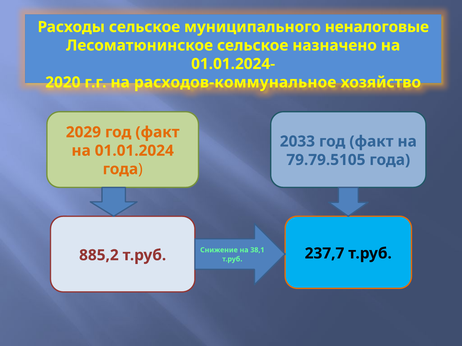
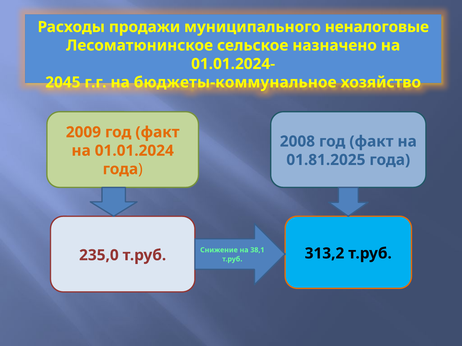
Расходы сельское: сельское -> продажи (145, 27)
2020: 2020 -> 2045 (63, 82)
расходов-коммунальное: расходов-коммунальное -> бюджеты-коммунальное (235, 82)
2029: 2029 -> 2009 (83, 132)
2033: 2033 -> 2008 (297, 142)
79.79.5105: 79.79.5105 -> 01.81.2025 (326, 160)
885,2: 885,2 -> 235,0 (99, 256)
237,7: 237,7 -> 313,2 (325, 254)
